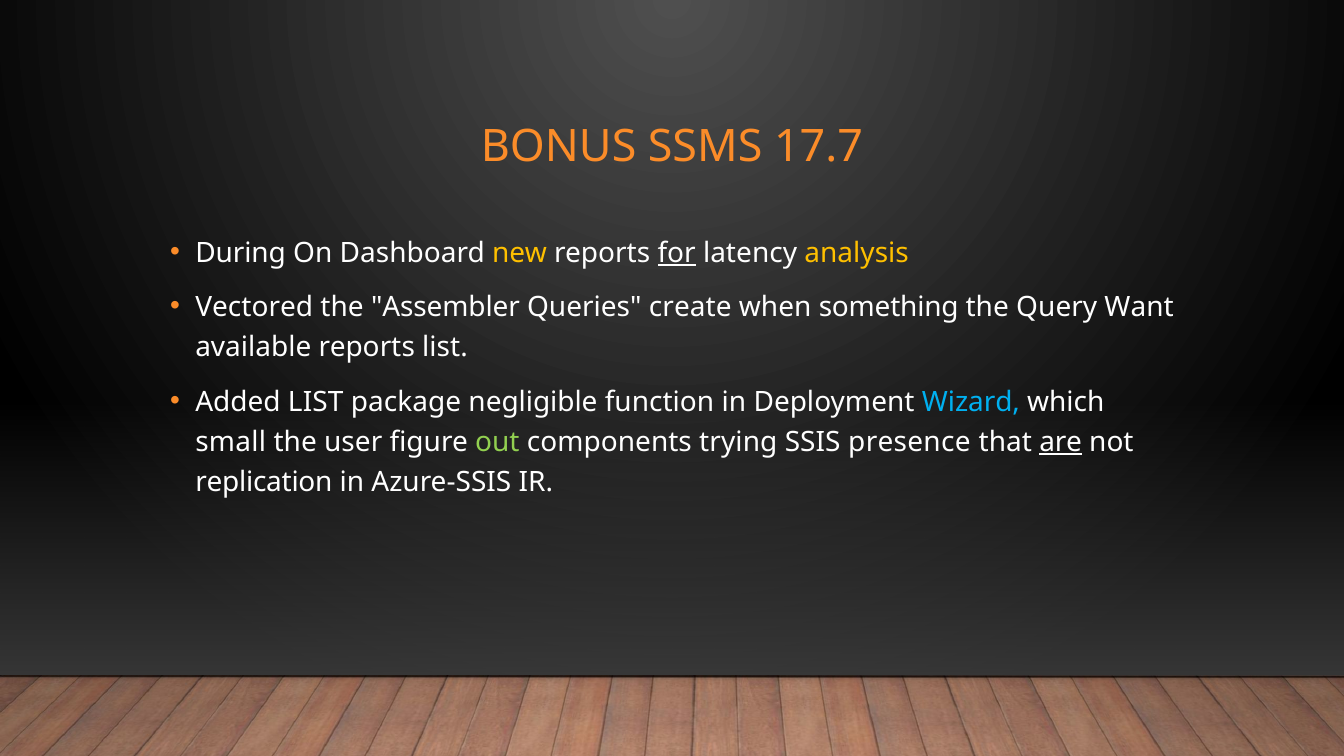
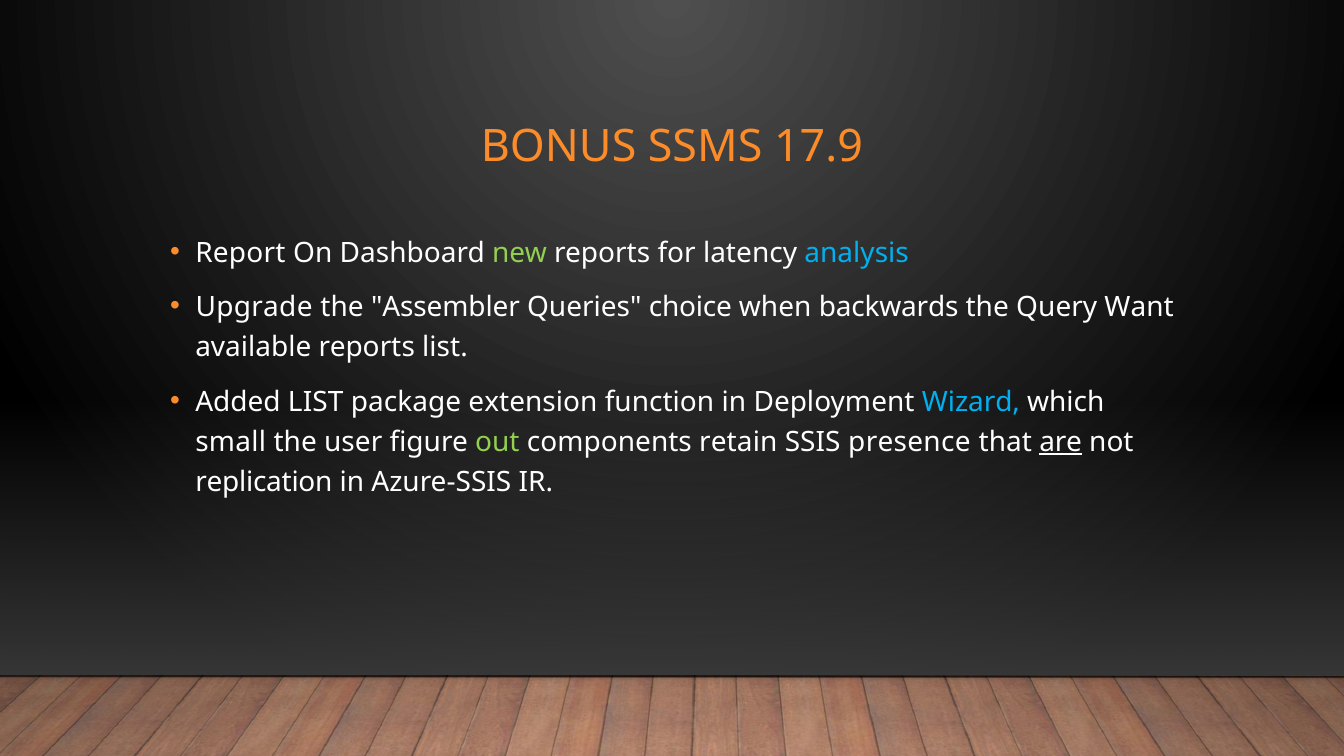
17.7: 17.7 -> 17.9 (819, 146)
During: During -> Report (240, 253)
new colour: yellow -> light green (520, 253)
for underline: present -> none (677, 253)
analysis colour: yellow -> light blue (857, 253)
Vectored: Vectored -> Upgrade (254, 307)
create: create -> choice (690, 307)
something: something -> backwards (889, 307)
negligible: negligible -> extension (533, 402)
trying: trying -> retain (738, 442)
